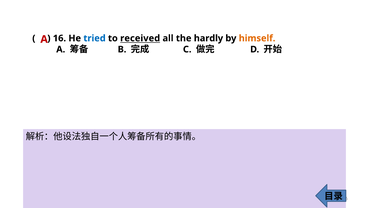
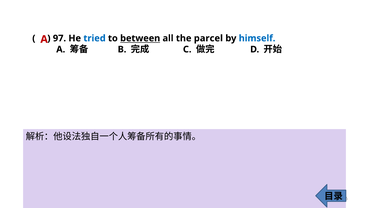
16: 16 -> 97 (59, 38)
received: received -> between (140, 38)
hardly: hardly -> parcel (208, 38)
himself colour: orange -> blue (257, 38)
